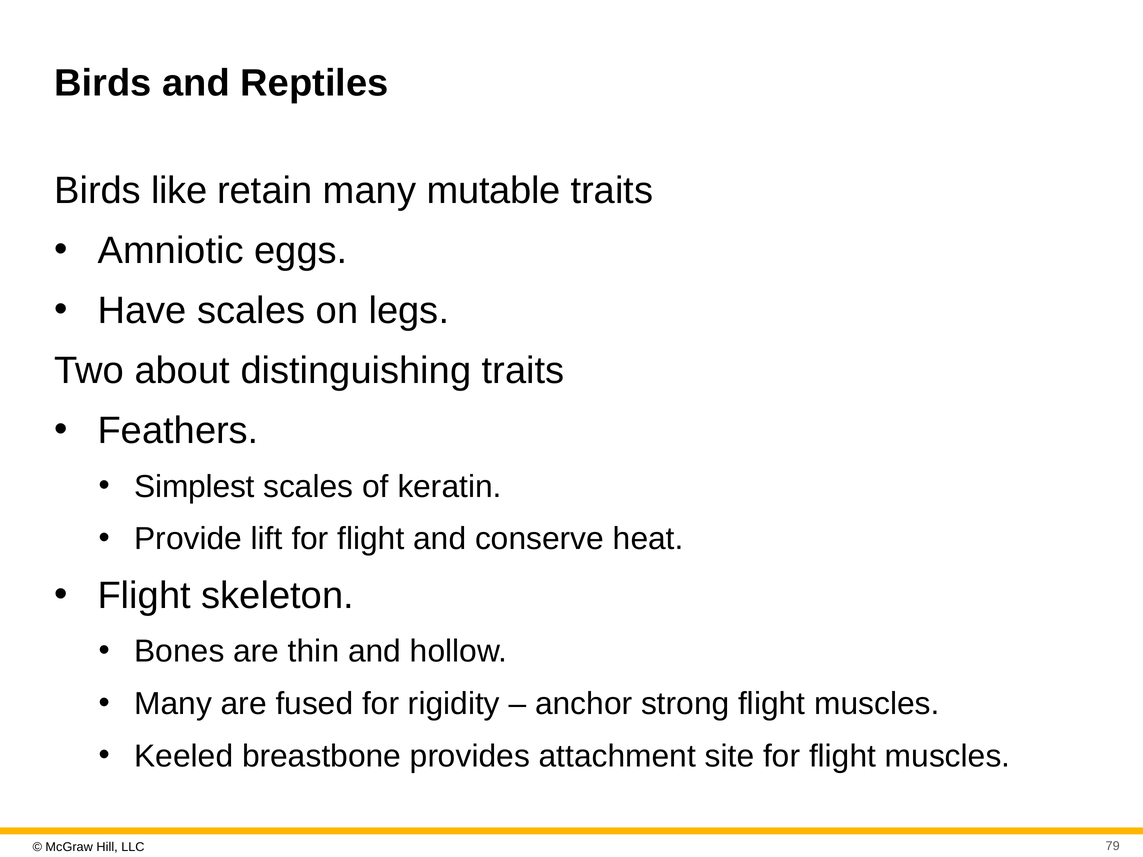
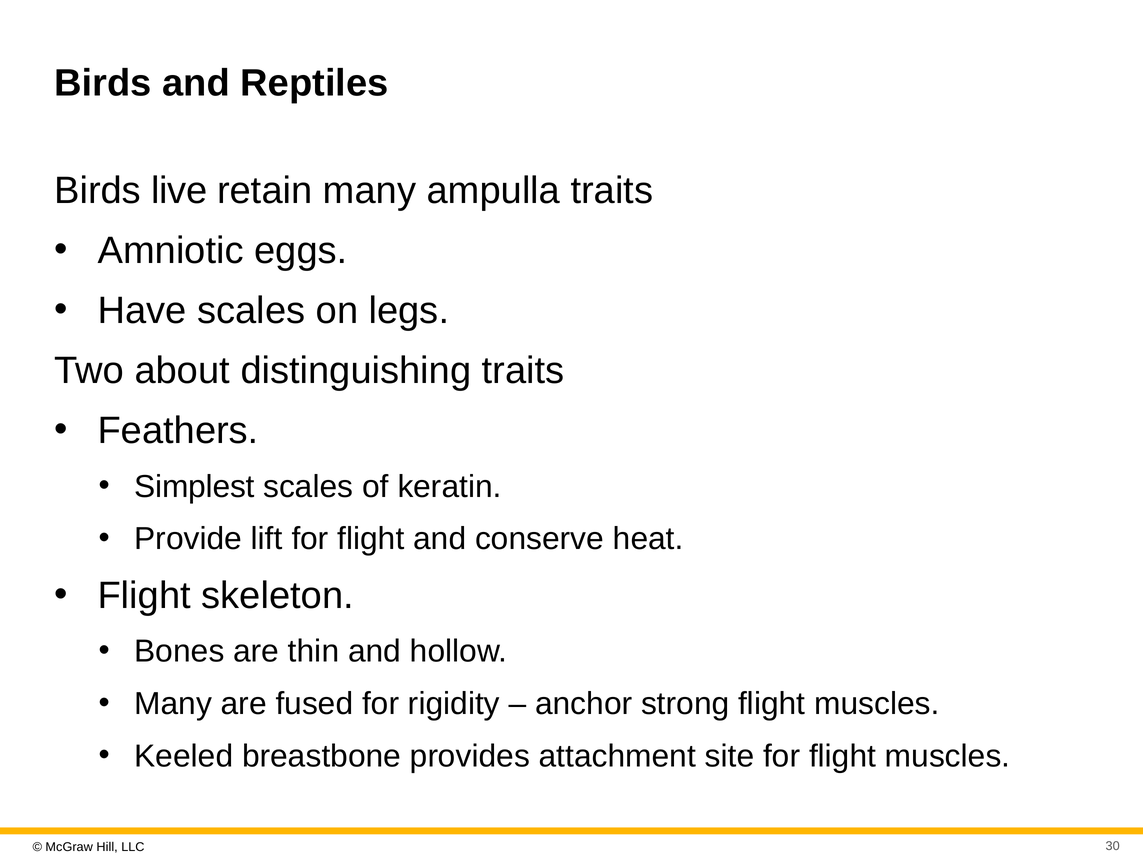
like: like -> live (179, 191)
mutable: mutable -> ampulla (493, 191)
79: 79 -> 30 (1113, 846)
